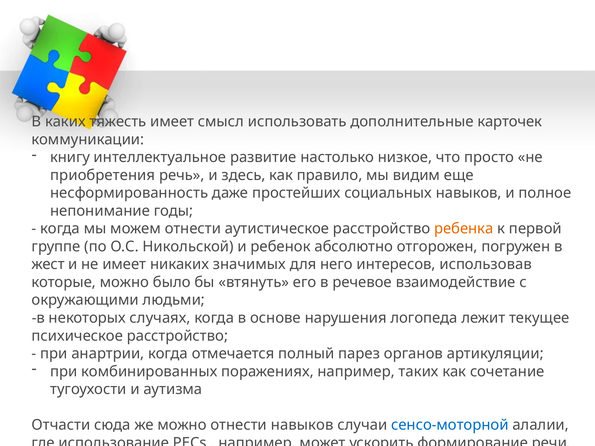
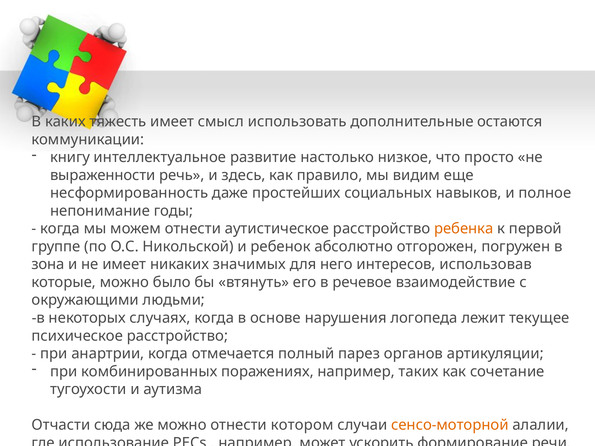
карточек: карточек -> остаются (510, 122)
приобретения: приобретения -> выраженности (103, 175)
жест: жест -> зона (48, 265)
отнести навыков: навыков -> котором (302, 425)
сенсо-моторной colour: blue -> orange (450, 425)
